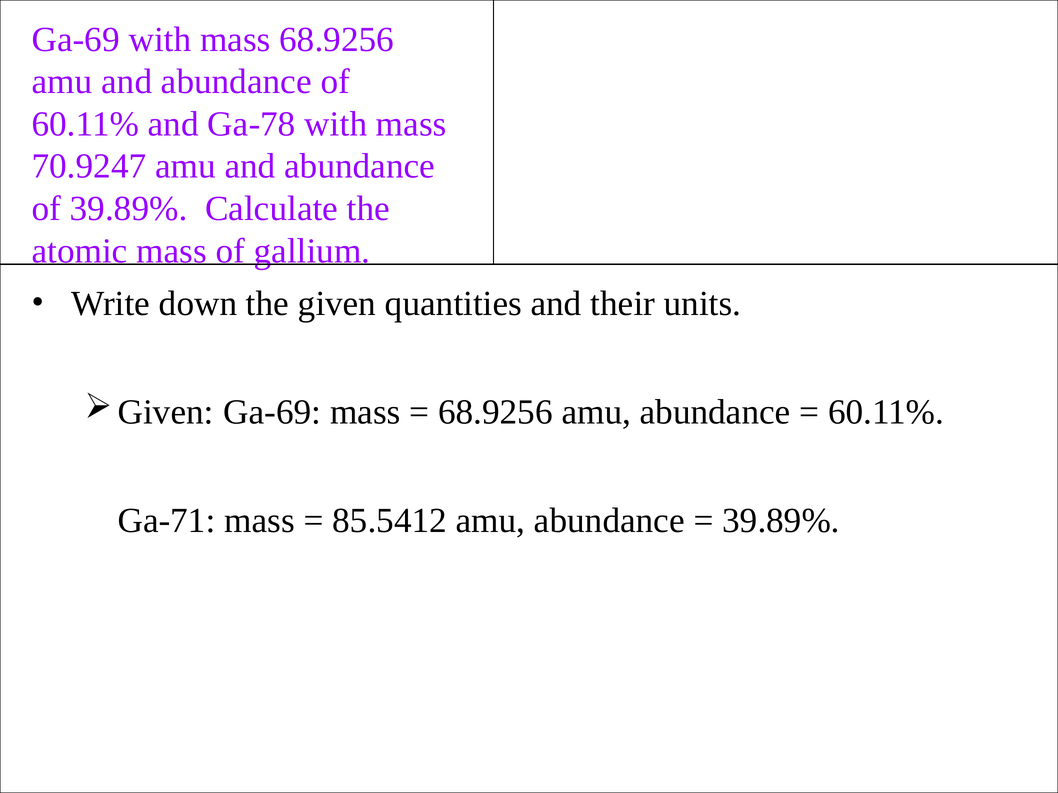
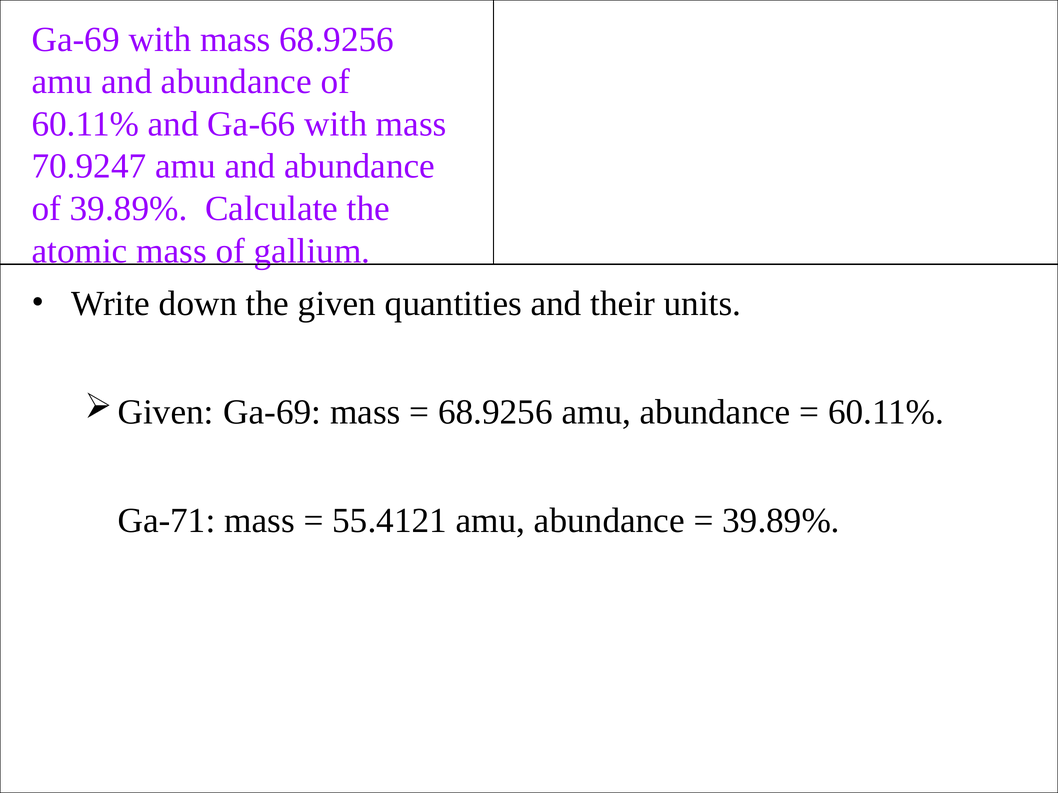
Ga-78: Ga-78 -> Ga-66 (252, 124)
85.5412: 85.5412 -> 55.4121 (390, 521)
